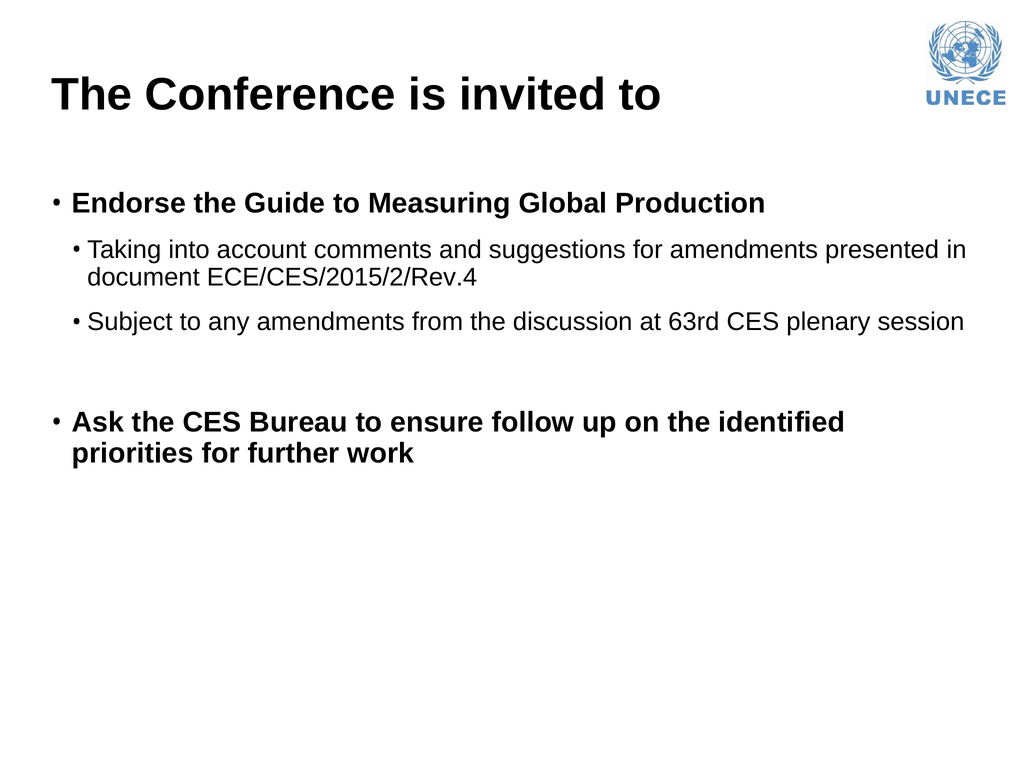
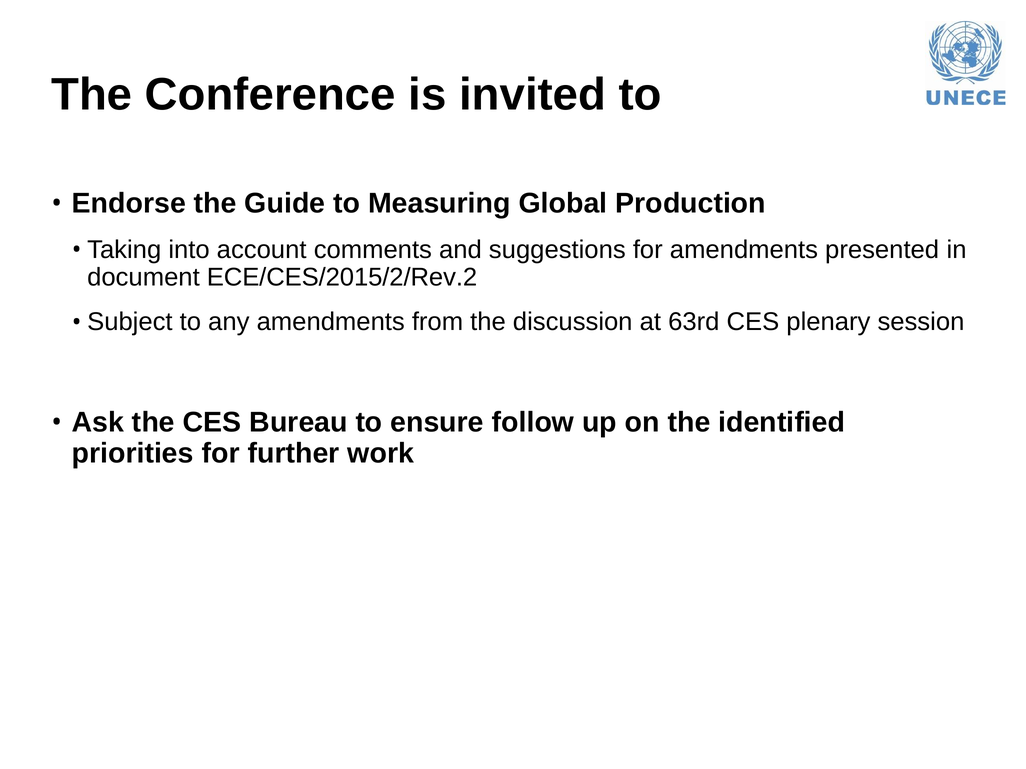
ECE/CES/2015/2/Rev.4: ECE/CES/2015/2/Rev.4 -> ECE/CES/2015/2/Rev.2 (342, 277)
